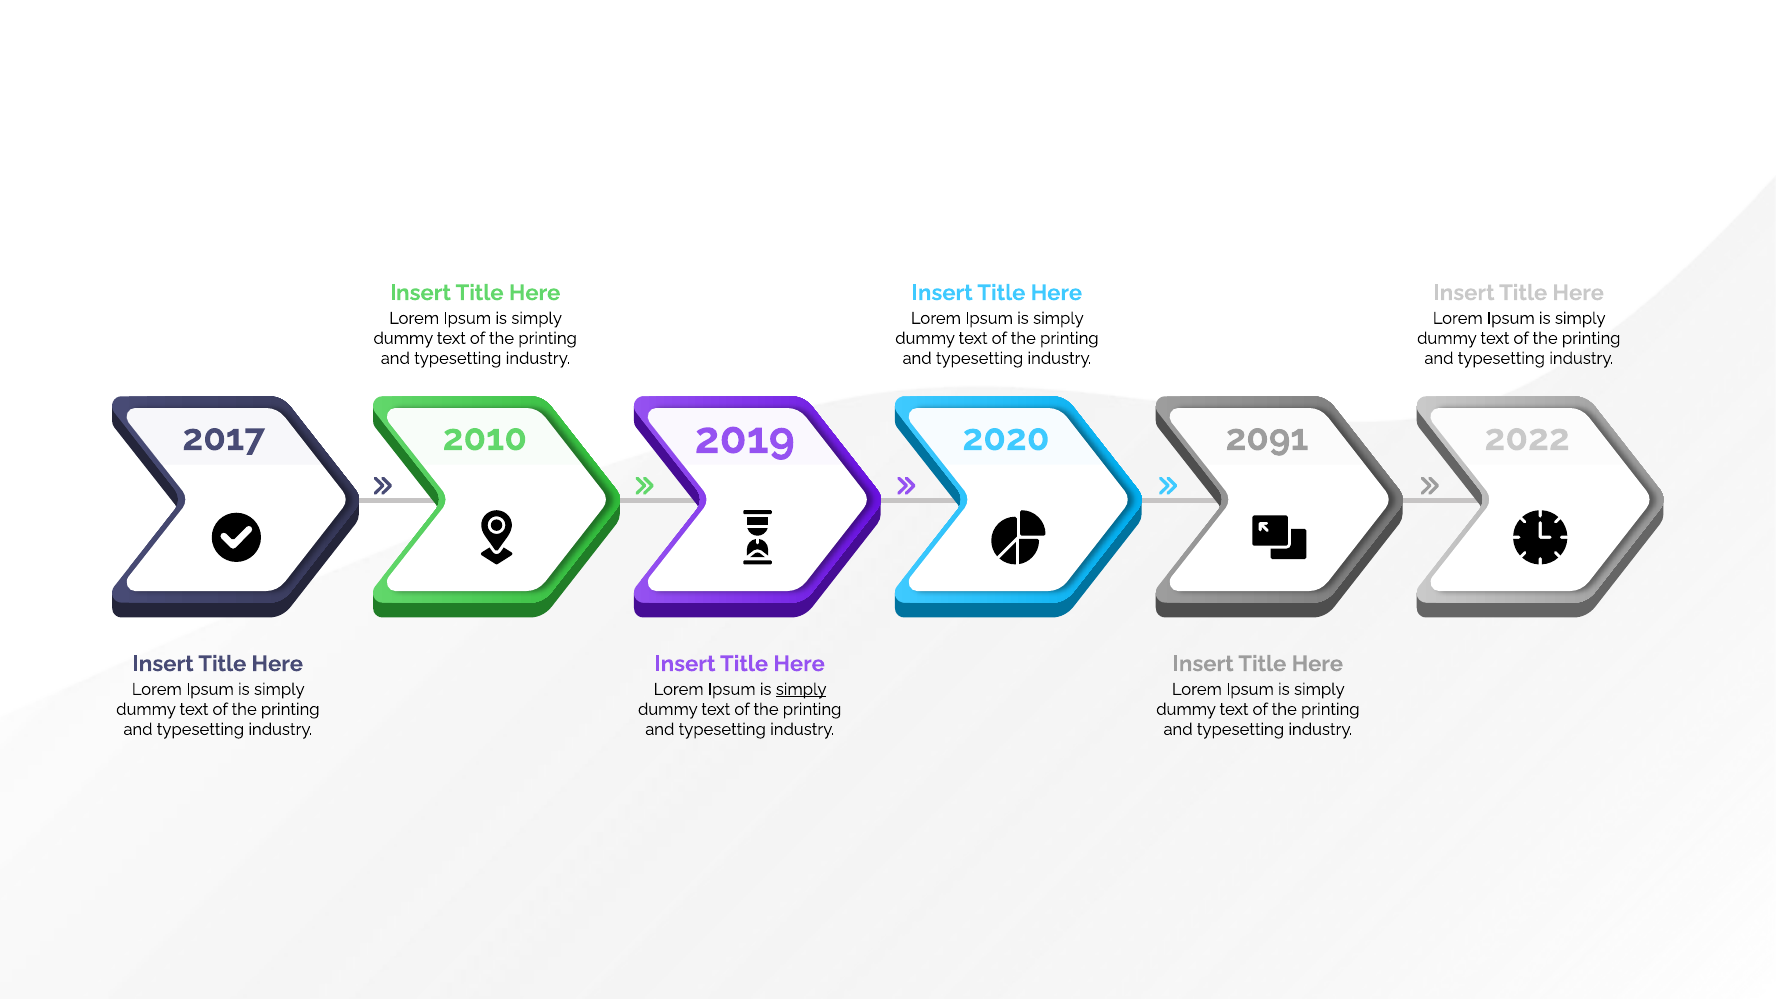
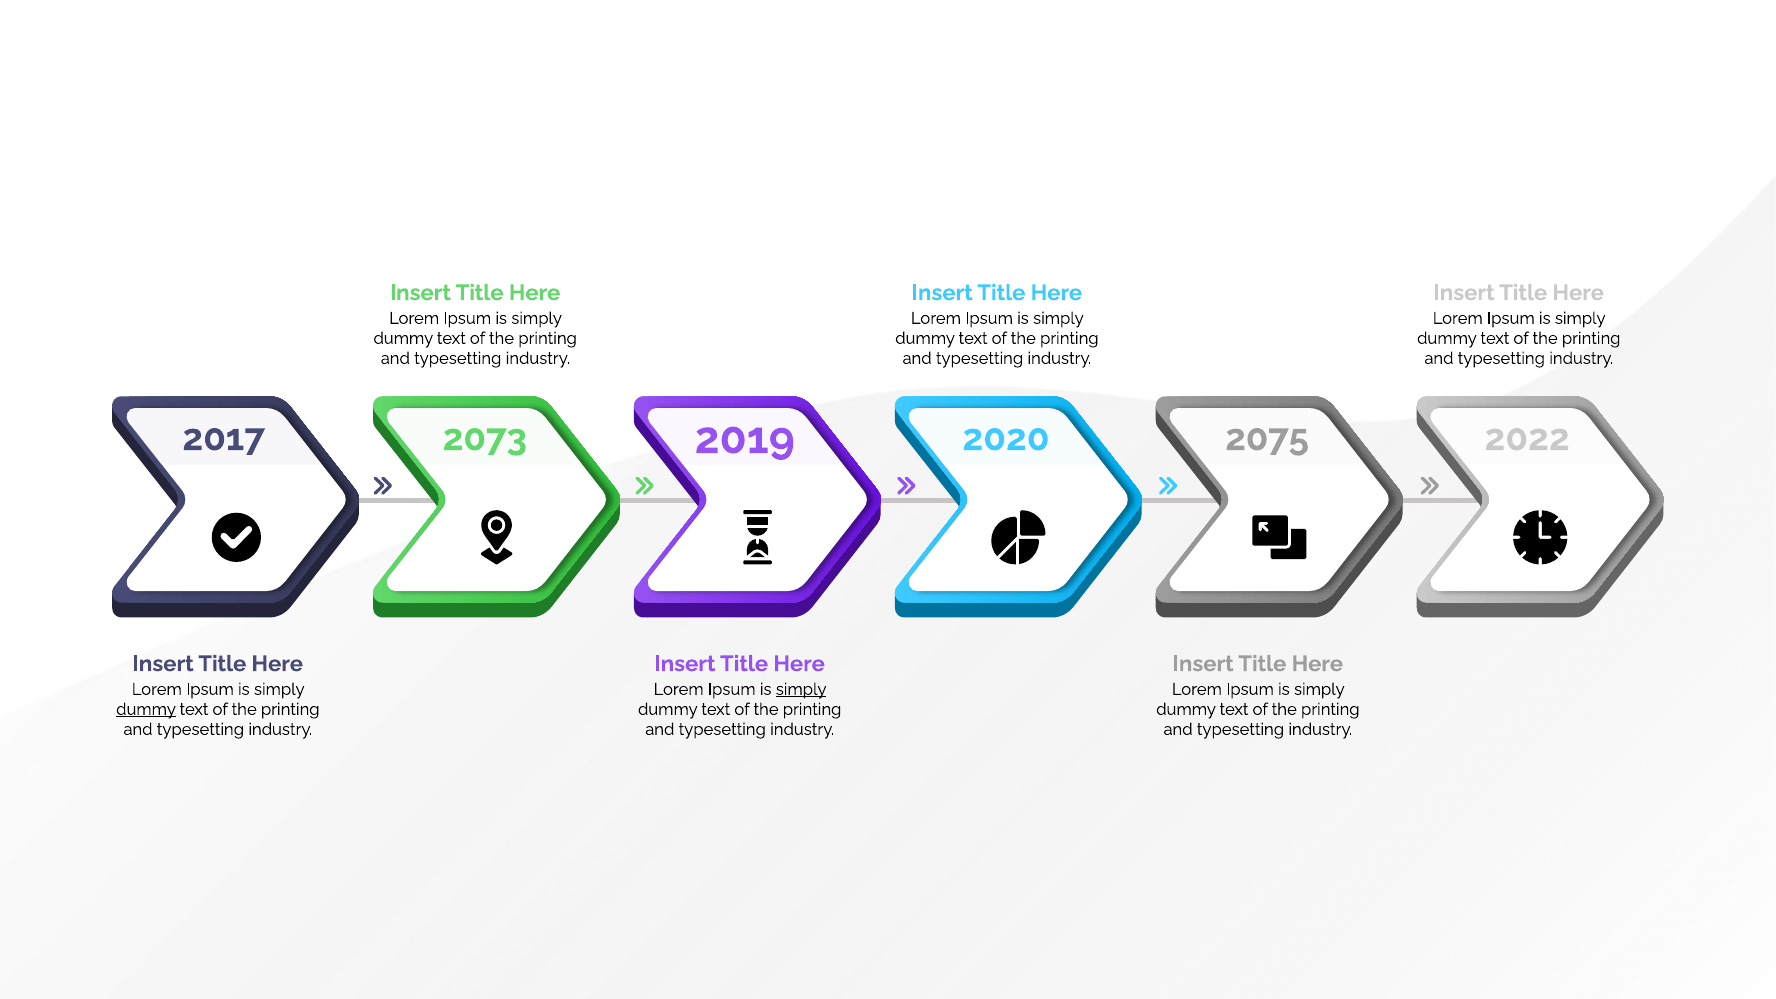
2010: 2010 -> 2073 (485, 438)
2091: 2091 -> 2075 (1267, 438)
dummy underline: none -> present (146, 709)
